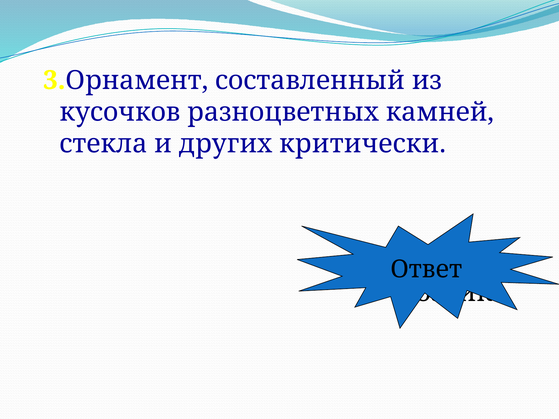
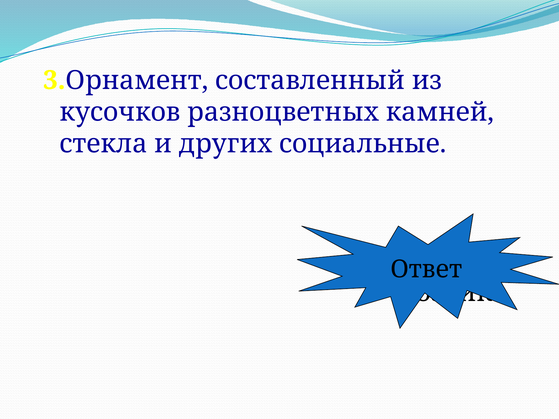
критически: критически -> социальные (363, 144)
